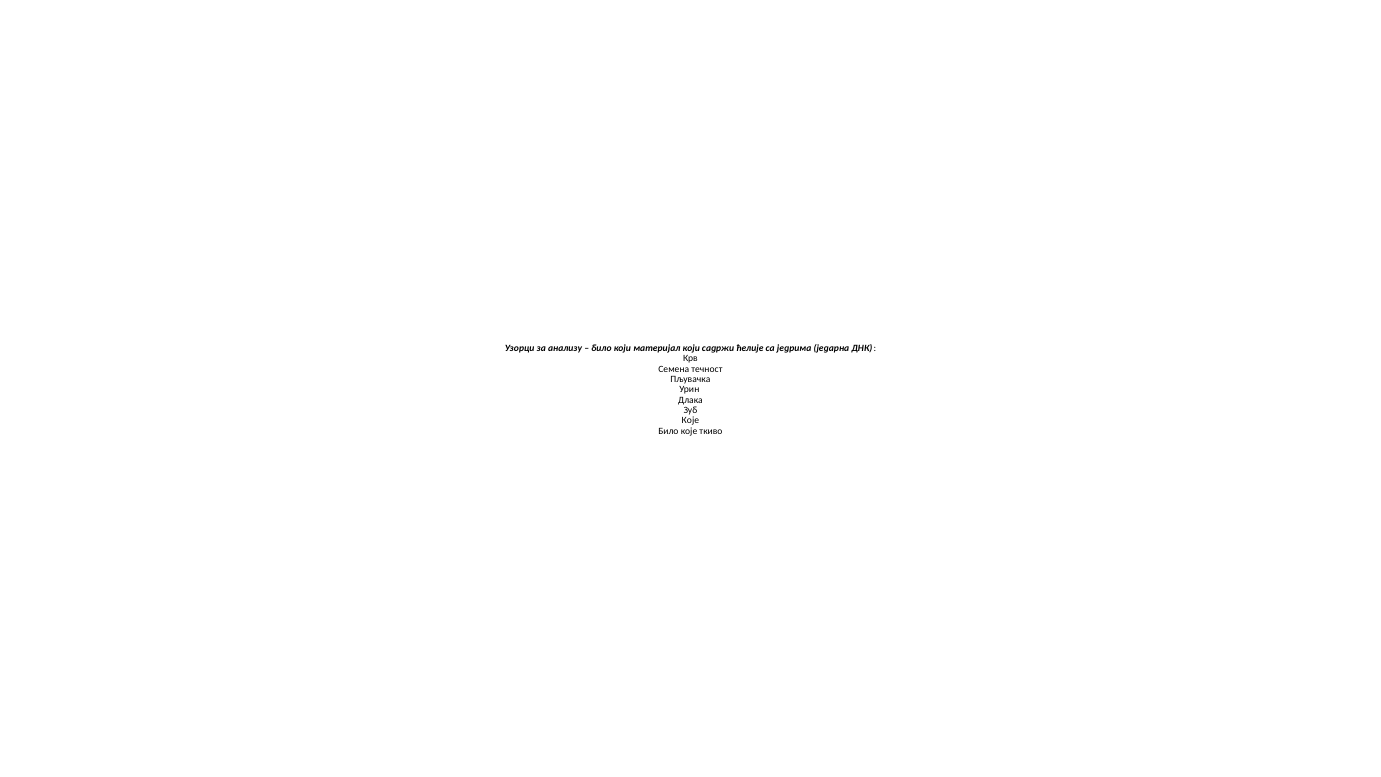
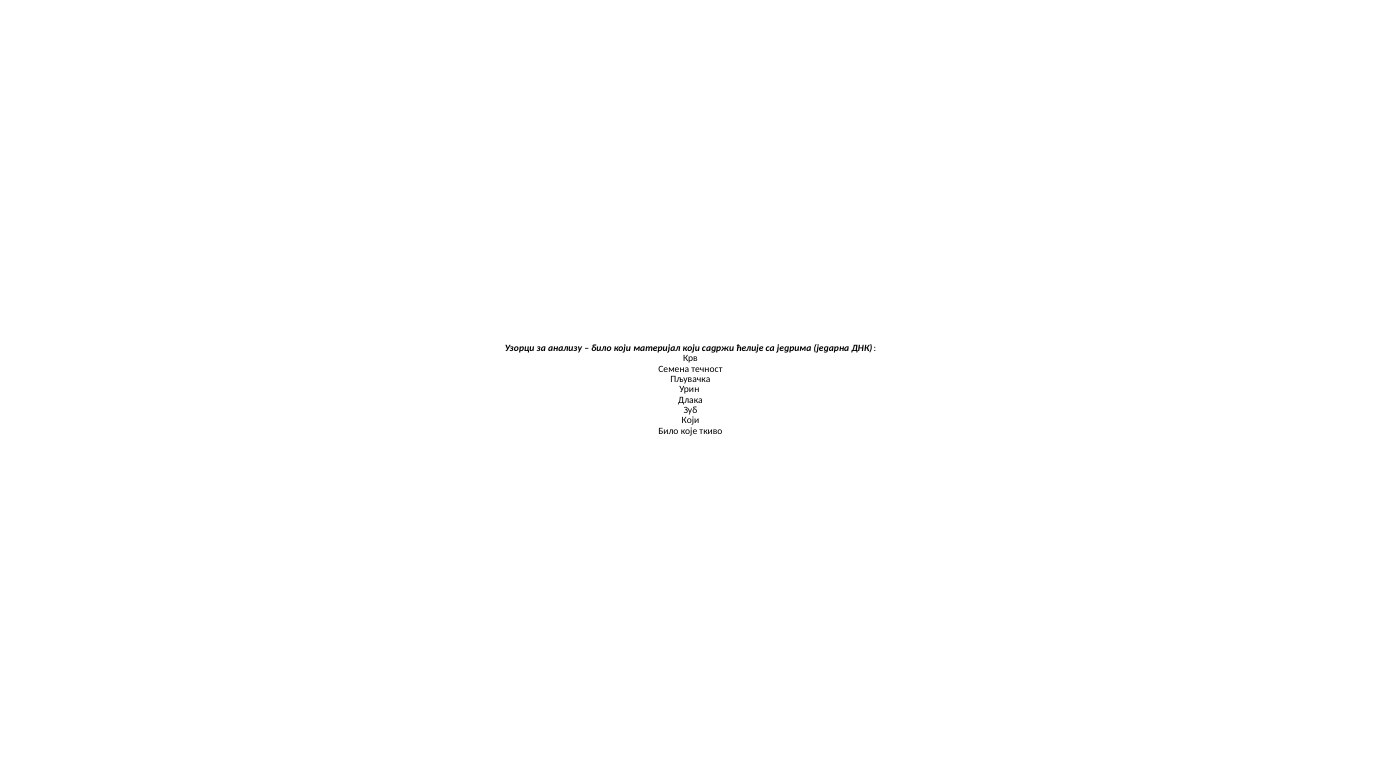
Које: Које -> Који (690, 421)
